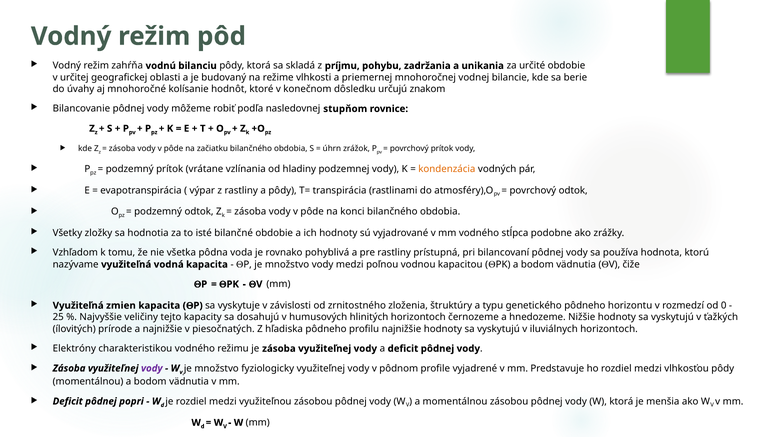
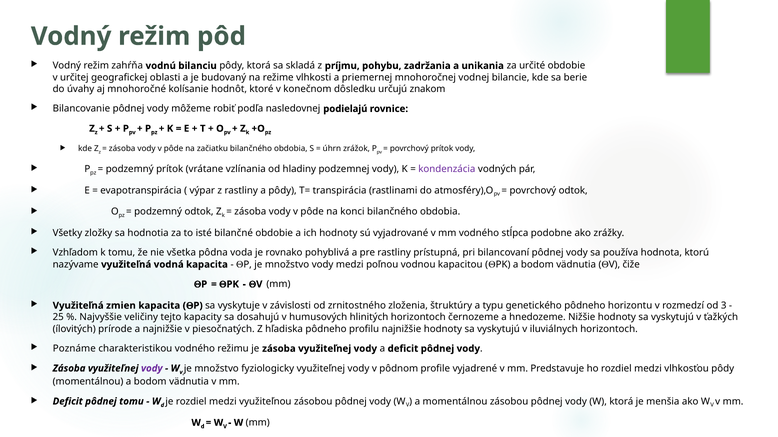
stupňom: stupňom -> podielajú (345, 109)
kondenzácia colour: orange -> purple (447, 169)
0: 0 -> 3 (724, 306)
Elektróny: Elektróny -> Poznáme (74, 349)
pôdnej popri: popri -> tomu (131, 402)
